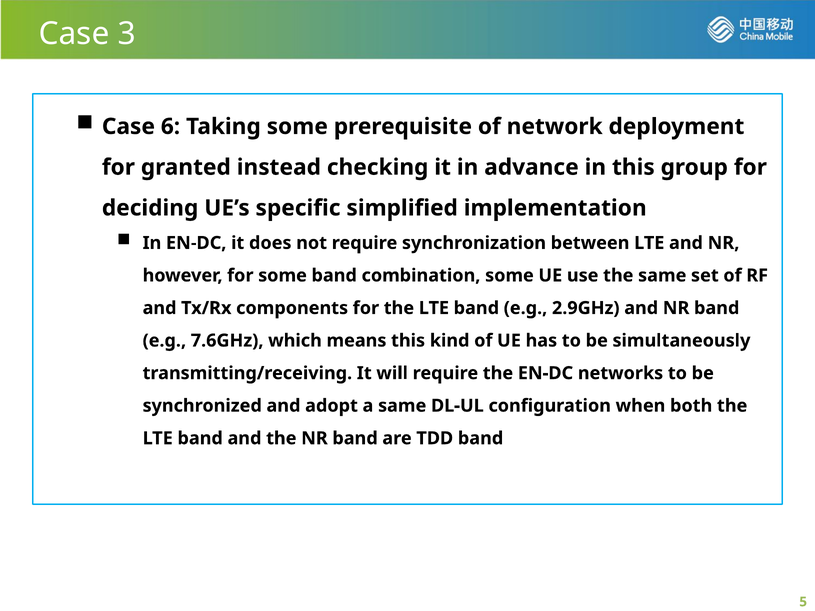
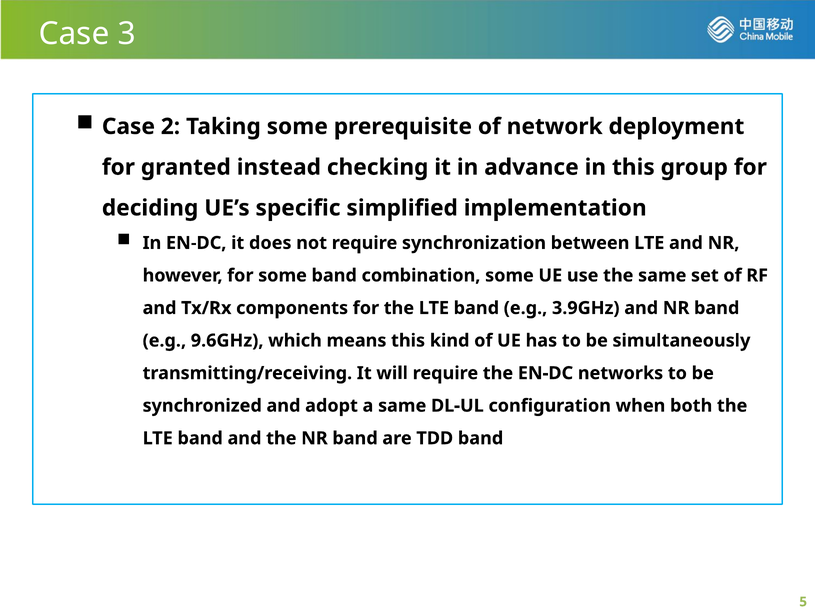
6: 6 -> 2 (170, 127)
2.9GHz: 2.9GHz -> 3.9GHz (586, 308)
7.6GHz: 7.6GHz -> 9.6GHz (227, 341)
